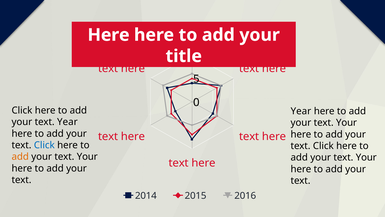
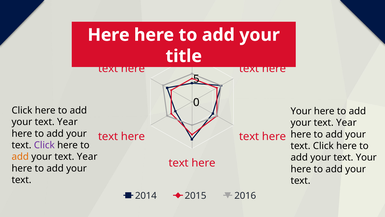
Year: Year -> Your (301, 111)
Your: Your -> Year (346, 123)
Click colour: blue -> purple (44, 145)
Your: Your -> Year (87, 156)
